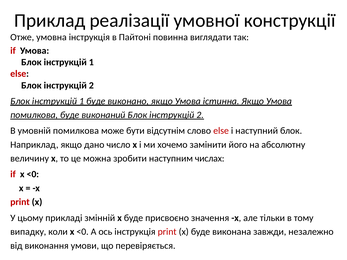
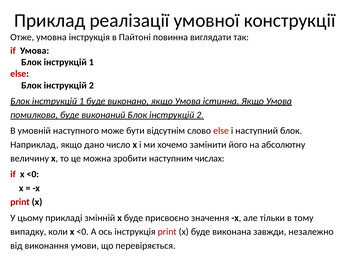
умовній помилкова: помилкова -> наступного (76, 131)
